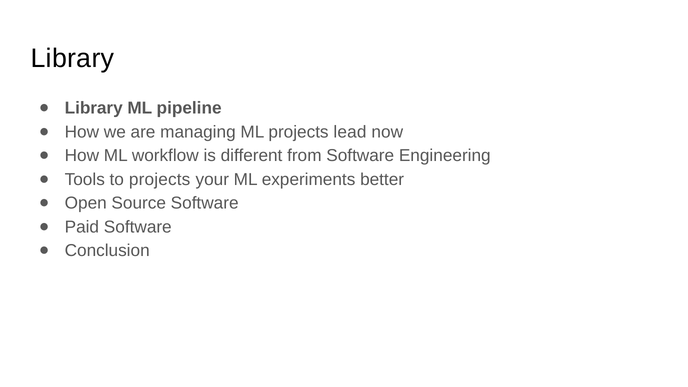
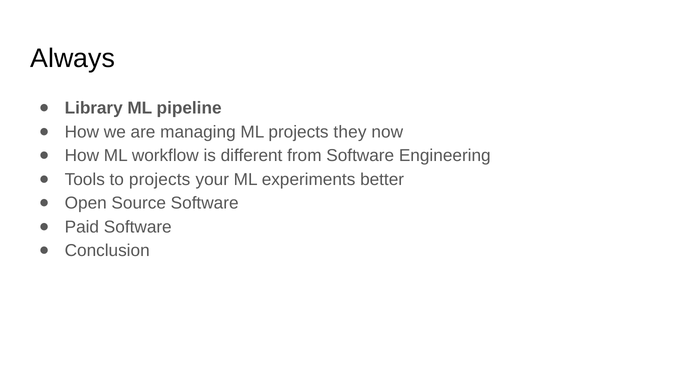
Library: Library -> Always (73, 58)
lead: lead -> they (350, 132)
